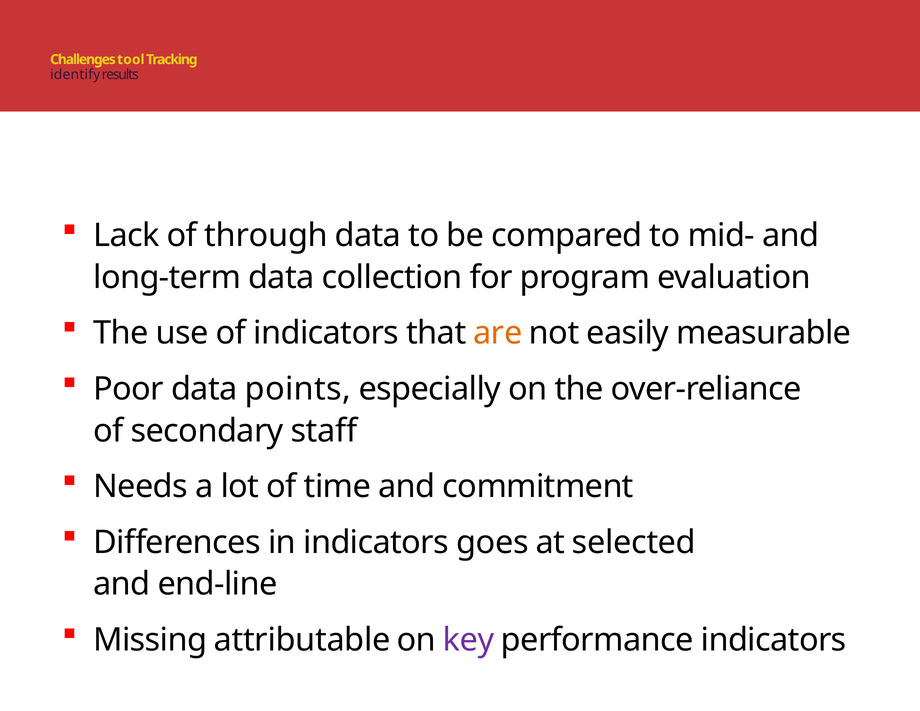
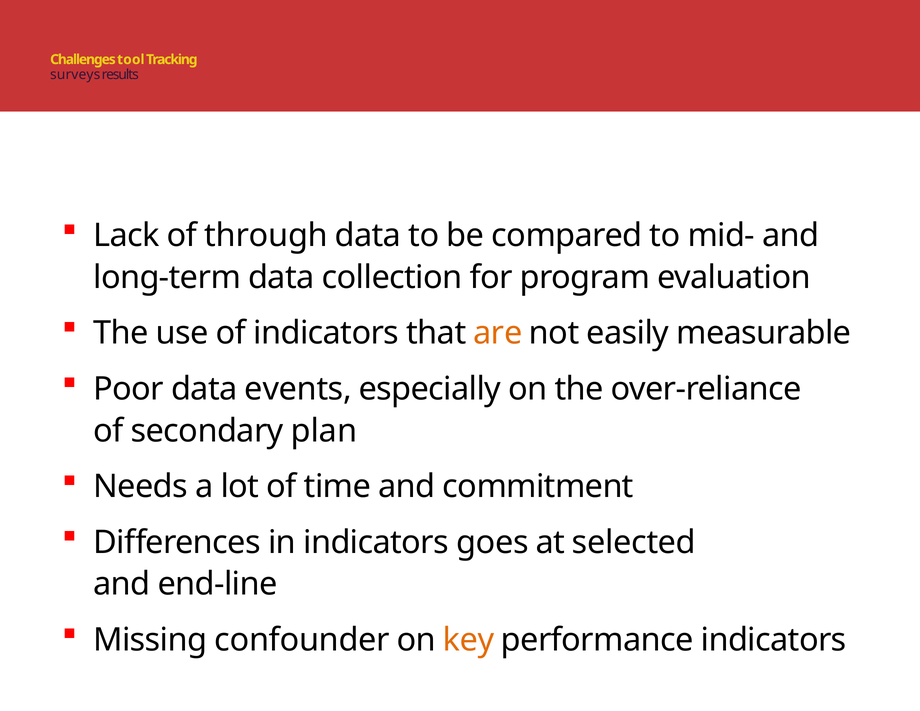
identify: identify -> surveys (75, 75)
points: points -> events (298, 389)
staff: staff -> plan (324, 431)
attributable: attributable -> confounder (302, 640)
key colour: purple -> orange (469, 640)
